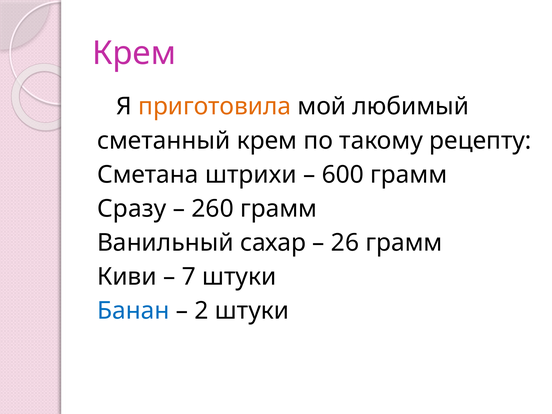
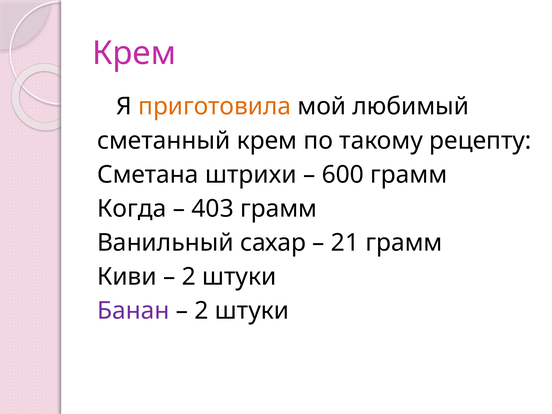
Сразу: Сразу -> Когда (132, 209)
260: 260 -> 403 (213, 209)
26: 26 -> 21 (345, 243)
7: 7 -> 2 (189, 277)
Банан colour: blue -> purple (133, 311)
